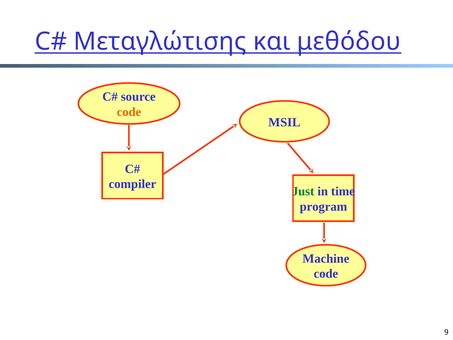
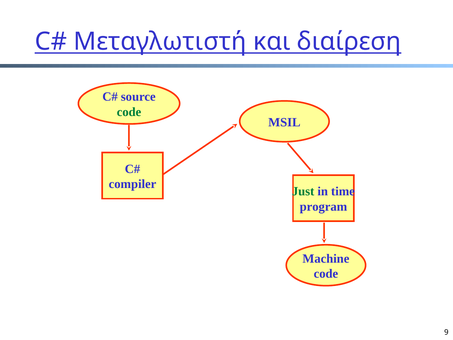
Μεταγλώτισης: Μεταγλώτισης -> Μεταγλωτιστή (160, 41)
μεθόδου: μεθόδου -> διαίρεση (349, 41)
code colour: orange -> green (129, 112)
